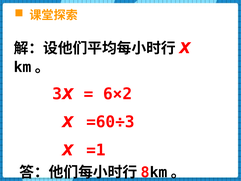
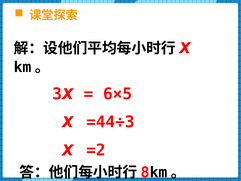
6×2: 6×2 -> 6×5 (118, 94)
=60÷3: =60÷3 -> =44÷3 (110, 122)
=1: =1 -> =2 (96, 150)
